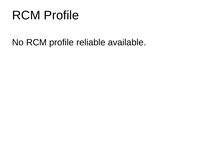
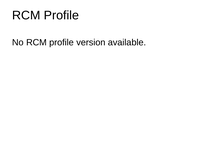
reliable: reliable -> version (91, 43)
